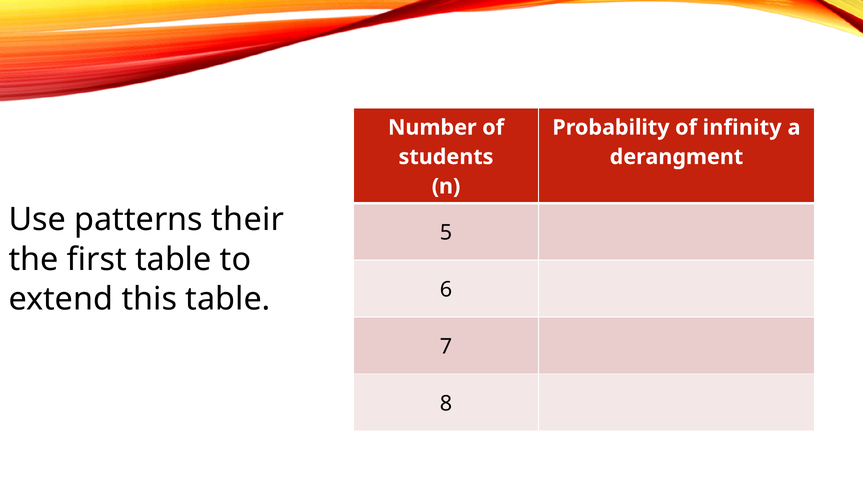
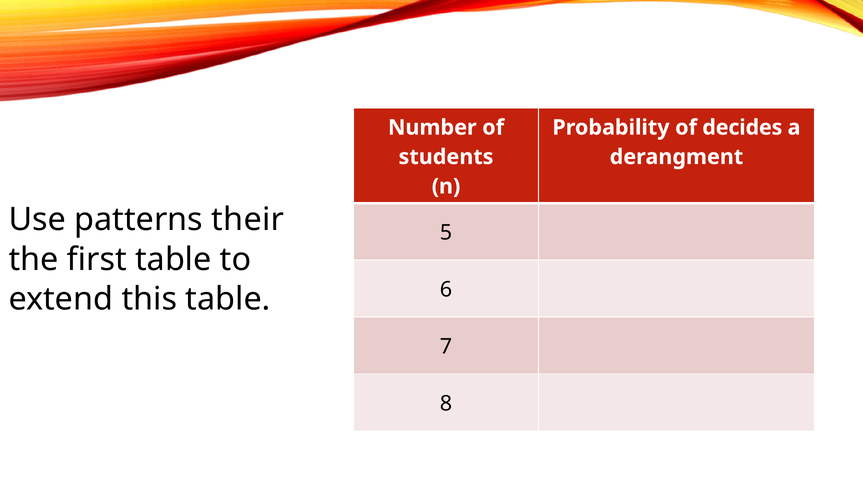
infinity: infinity -> decides (742, 128)
